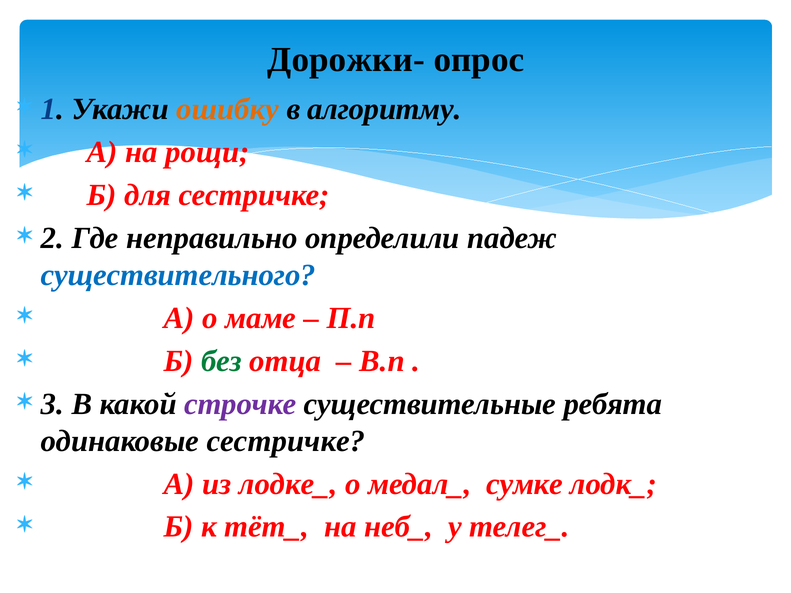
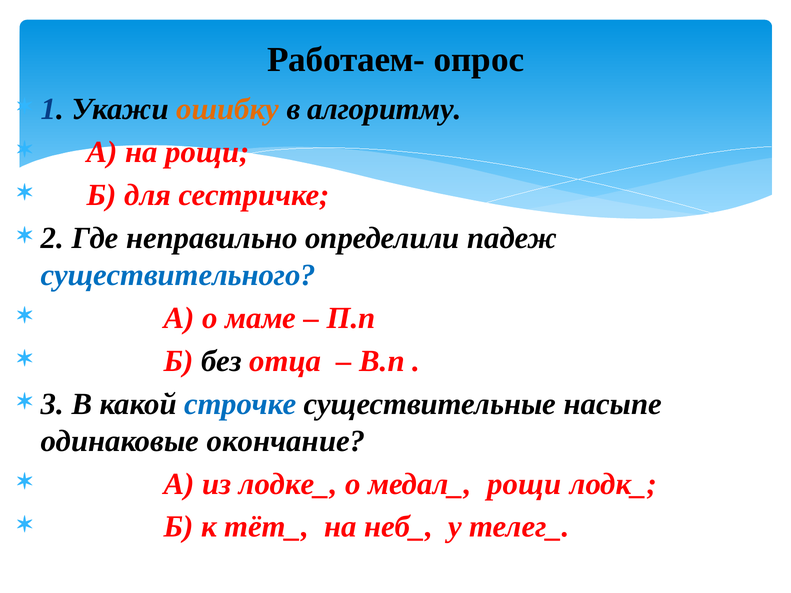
Дорожки-: Дорожки- -> Работаем- (346, 59)
без colour: green -> black (221, 361)
строчке colour: purple -> blue (240, 404)
ребята: ребята -> насыпе (613, 404)
одинаковые сестричке: сестричке -> окончание (286, 441)
медал_ сумке: сумке -> рощи (524, 484)
